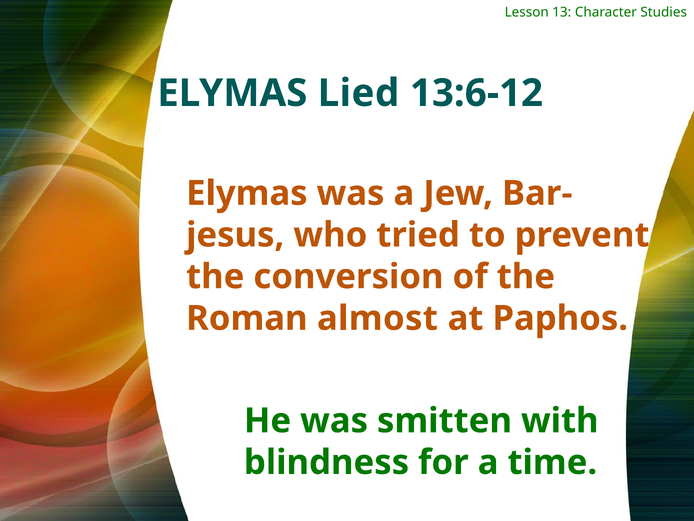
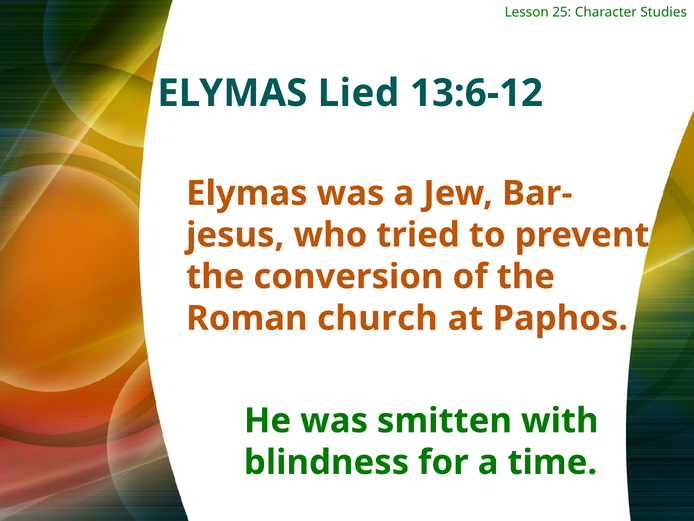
13: 13 -> 25 (562, 12)
almost: almost -> church (377, 318)
